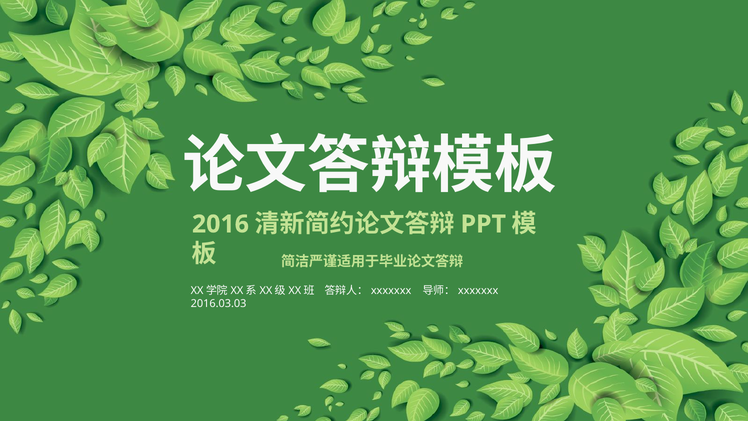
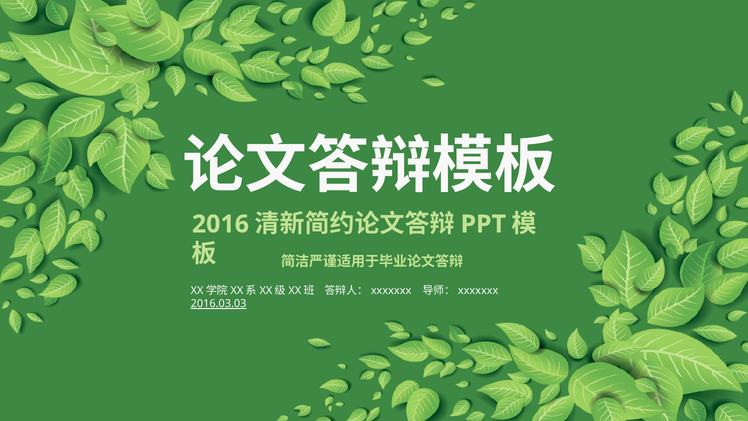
2016.03.03 underline: none -> present (219, 304)
